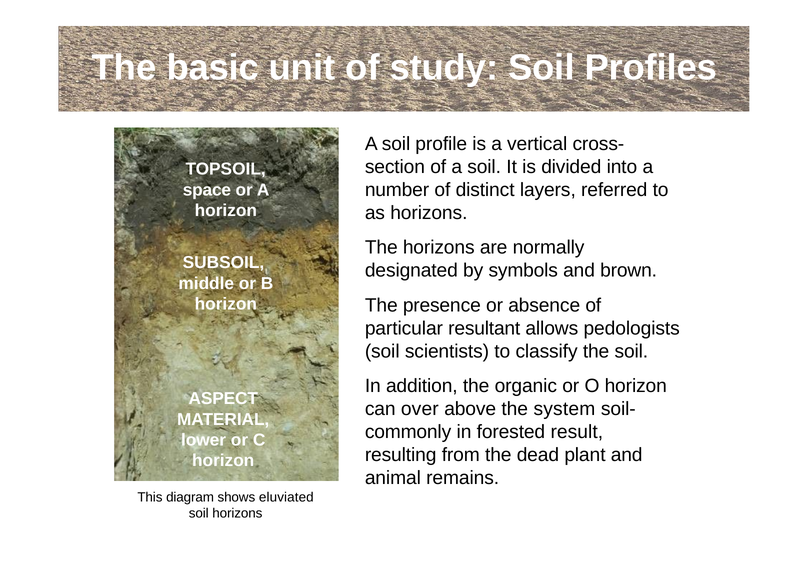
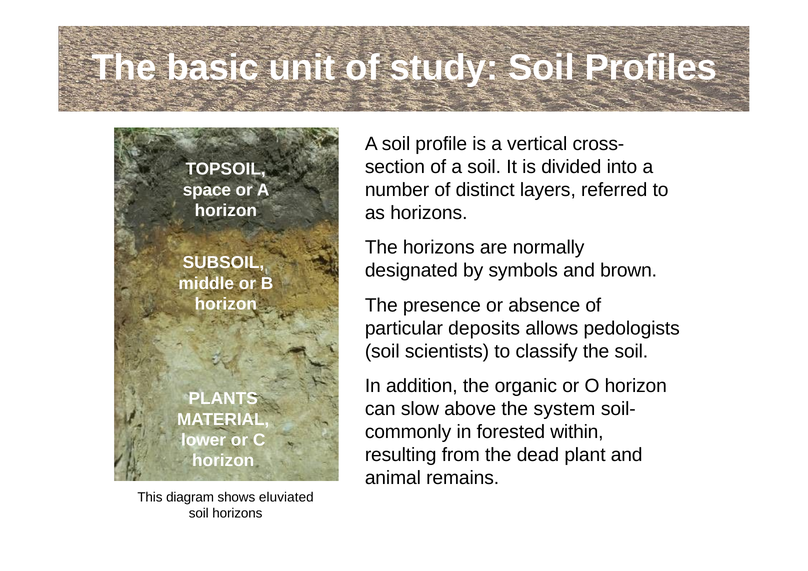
resultant: resultant -> deposits (484, 328)
ASPECT: ASPECT -> PLANTS (223, 399)
over: over -> slow (420, 409)
result: result -> within (577, 432)
